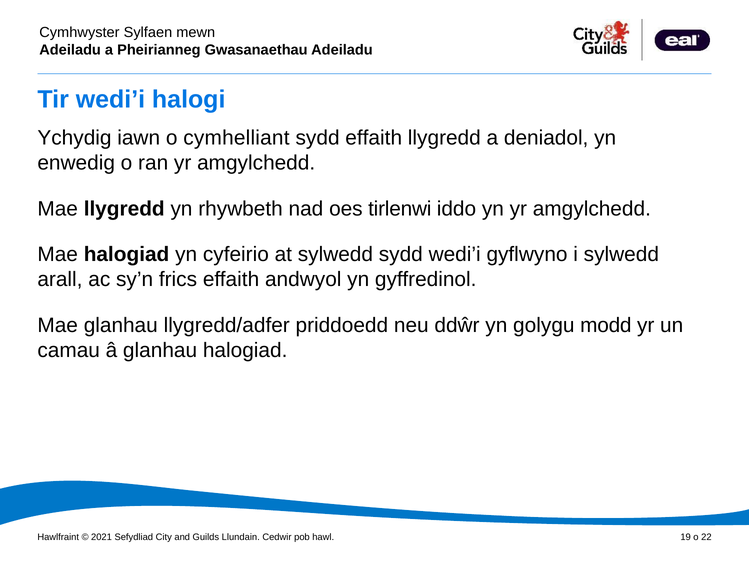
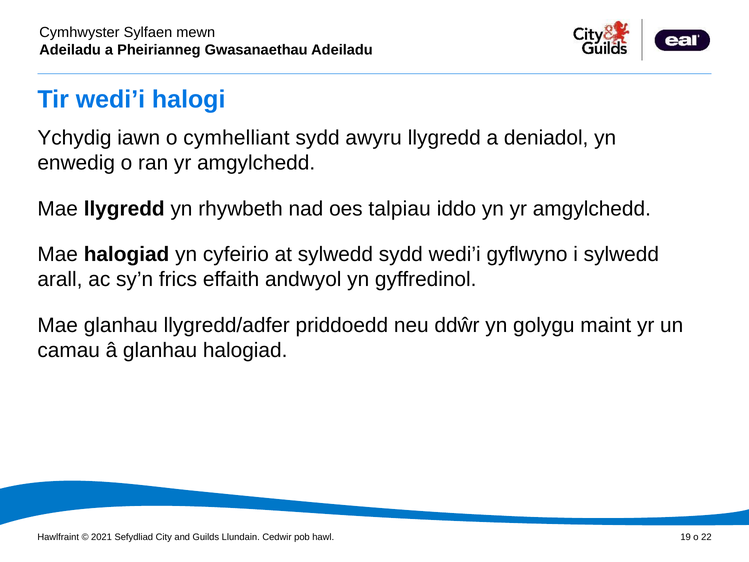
sydd effaith: effaith -> awyru (374, 138)
tirlenwi: tirlenwi -> talpiau (400, 209)
modd: modd -> maint (606, 325)
